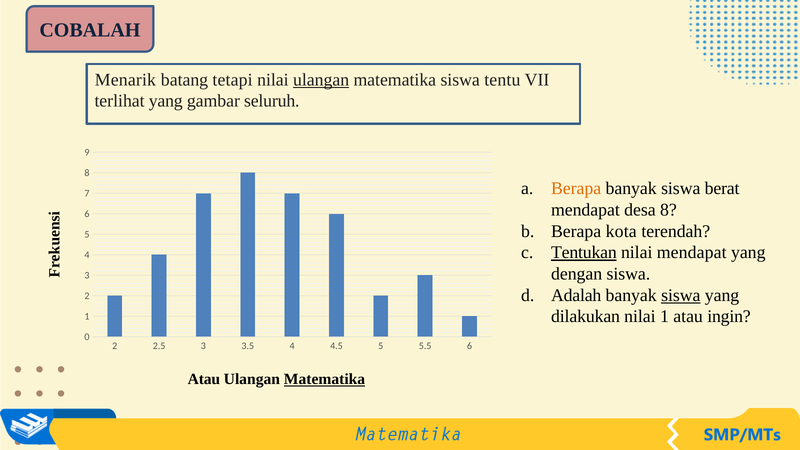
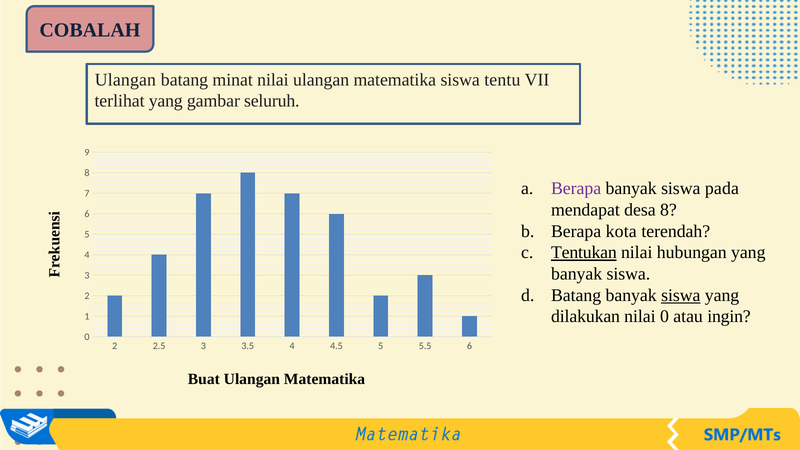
Menarik: Menarik -> Ulangan (125, 80)
tetapi: tetapi -> minat (233, 80)
ulangan underline: present -> none (321, 80)
Berapa colour: orange -> purple (576, 189)
berat: berat -> pada (722, 189)
nilai mendapat: mendapat -> hubungan (692, 253)
dengan: dengan -> banyak (577, 274)
Adalah: Adalah -> Batang (576, 295)
nilai 1: 1 -> 0 (664, 317)
Atau: Atau -> Buat (204, 379)
Matematika underline: present -> none (324, 379)
